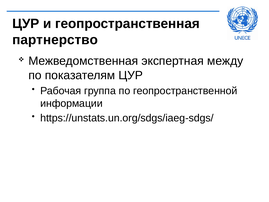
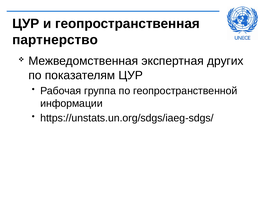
между: между -> других (225, 61)
